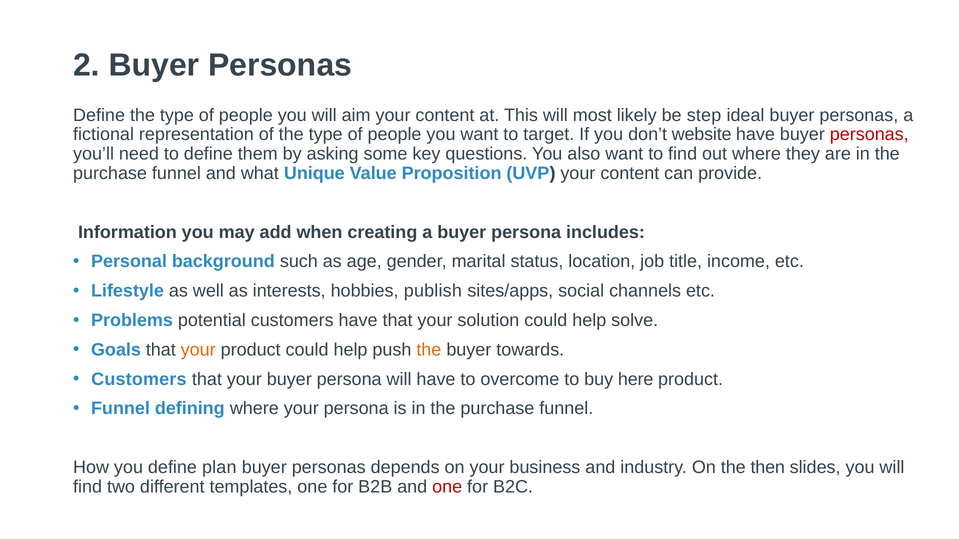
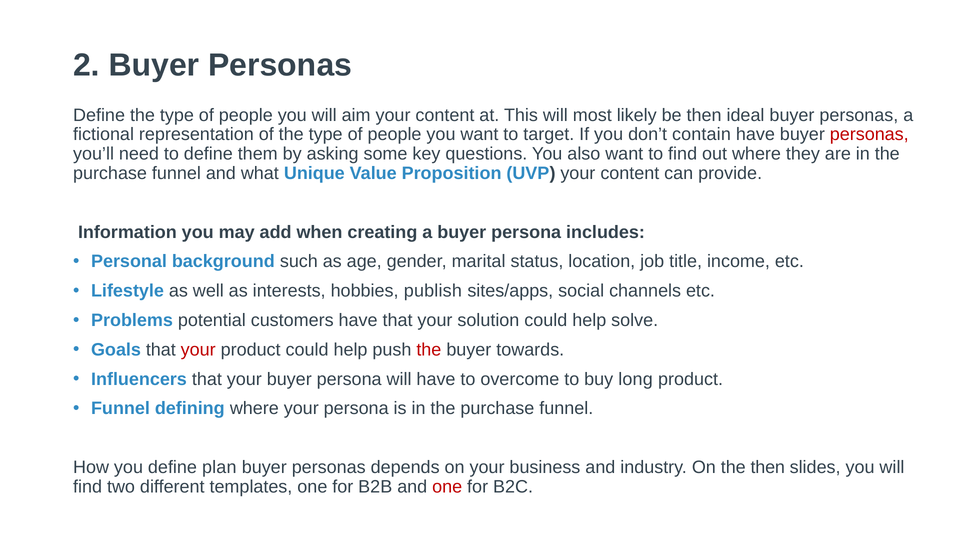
be step: step -> then (704, 115)
website: website -> contain (701, 135)
your colour: orange -> red (198, 350)
the colour: orange -> red (429, 350)
Customers: Customers -> Influencers (139, 379)
here: here -> long (636, 379)
